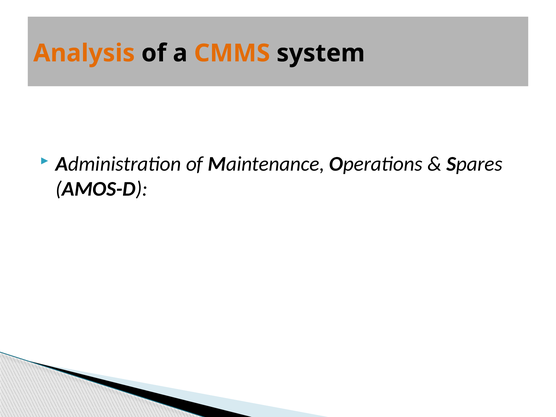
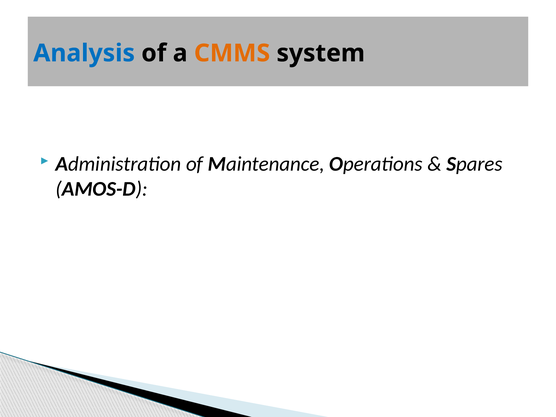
Analysis colour: orange -> blue (84, 53)
